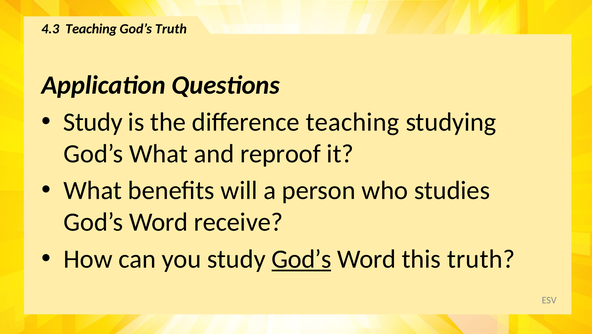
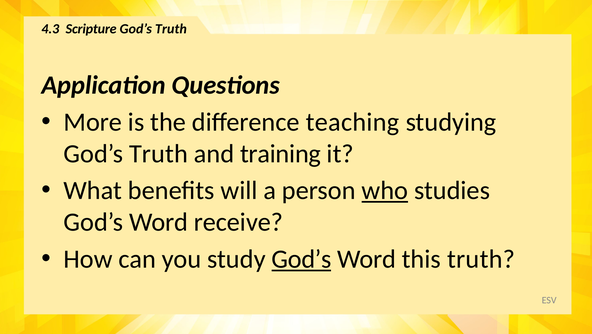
4.3 Teaching: Teaching -> Scripture (91, 29)
Study: Study -> More (93, 122)
What: What -> Truth (158, 154)
reproof: reproof -> training (281, 154)
who underline: none -> present (385, 191)
